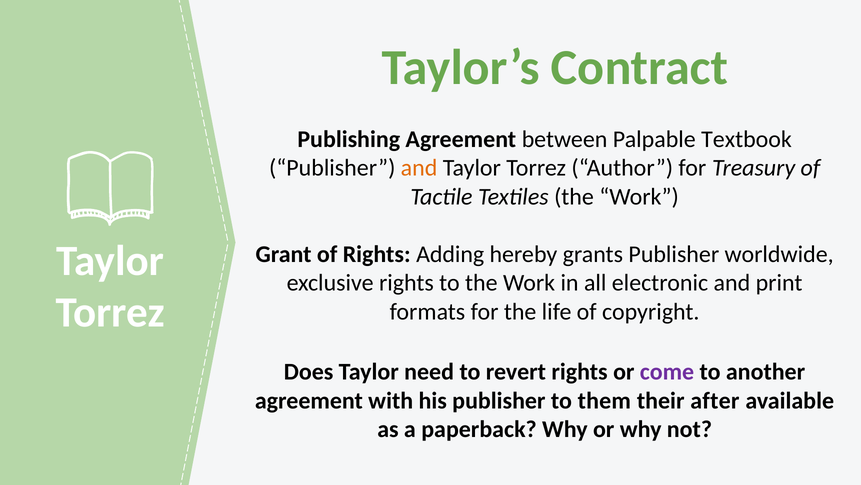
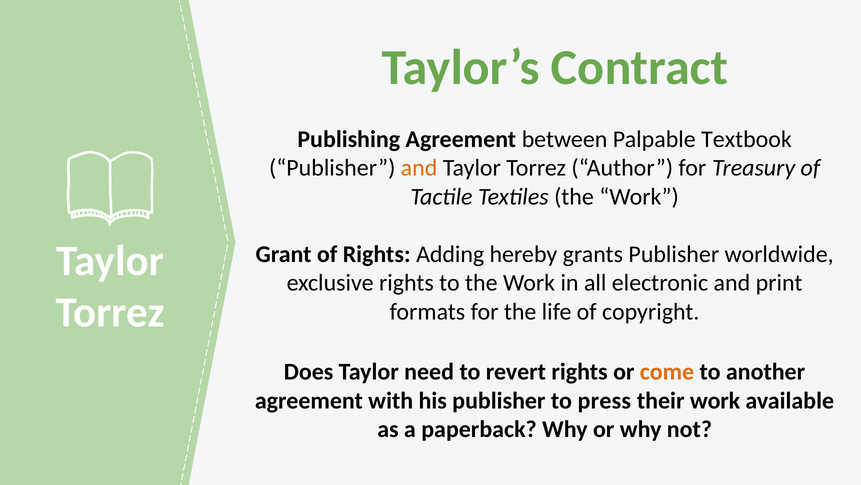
come colour: purple -> orange (667, 372)
them: them -> press (604, 400)
their after: after -> work (715, 400)
